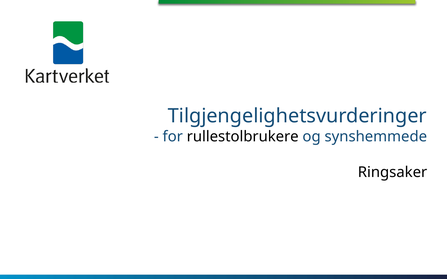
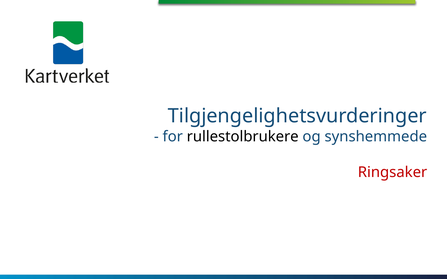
Ringsaker colour: black -> red (393, 172)
